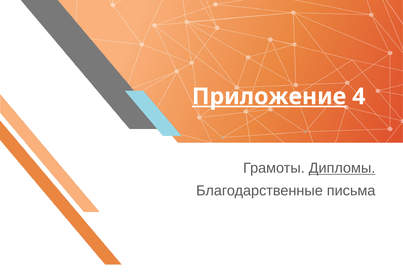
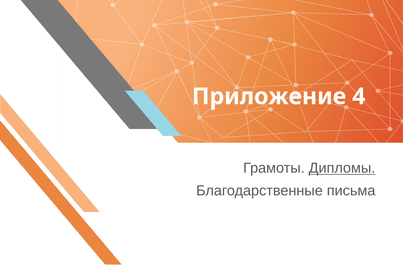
Приложение underline: present -> none (269, 96)
